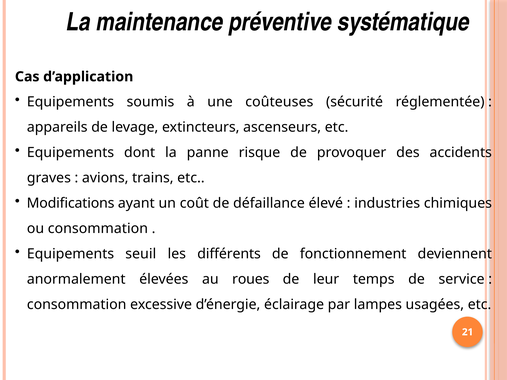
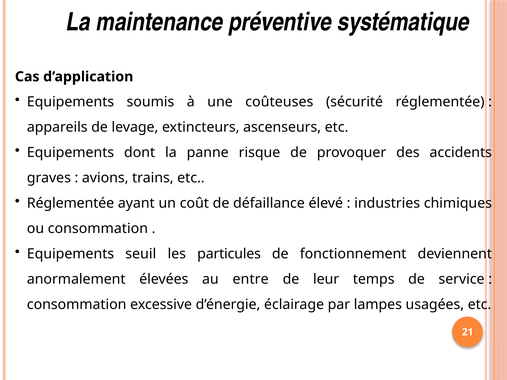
Modifications: Modifications -> Réglementée (71, 203)
différents: différents -> particules (229, 254)
roues: roues -> entre (251, 280)
